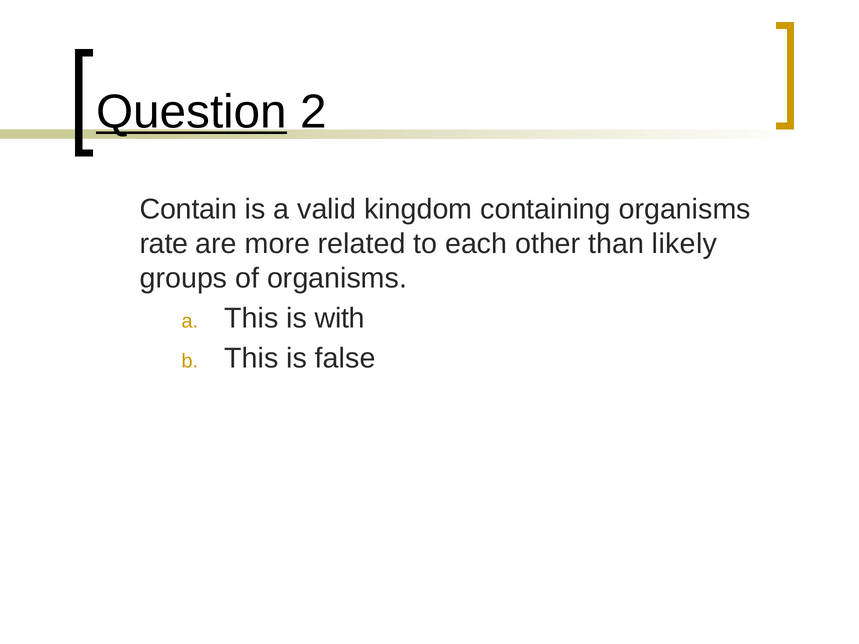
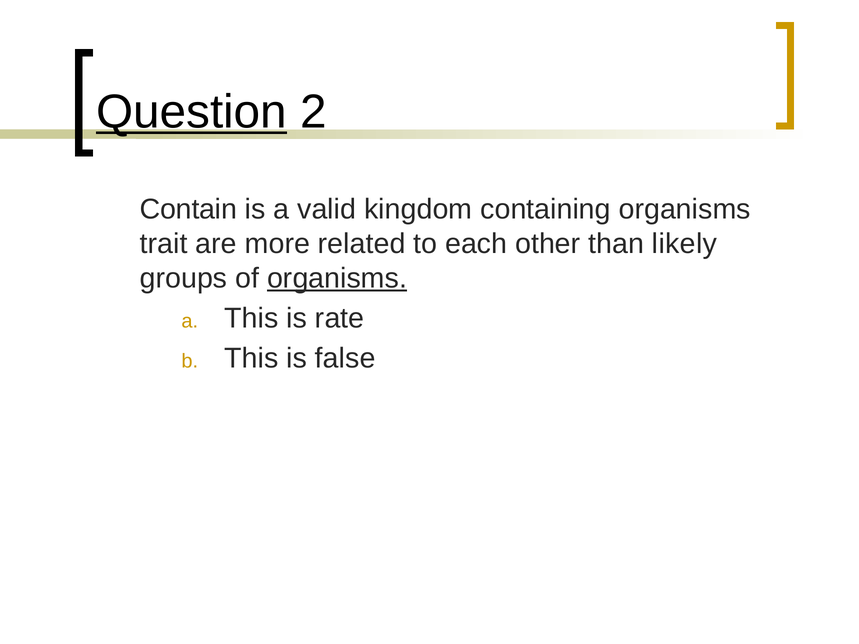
rate: rate -> trait (164, 244)
organisms underline: none -> present (337, 278)
with: with -> rate (340, 318)
